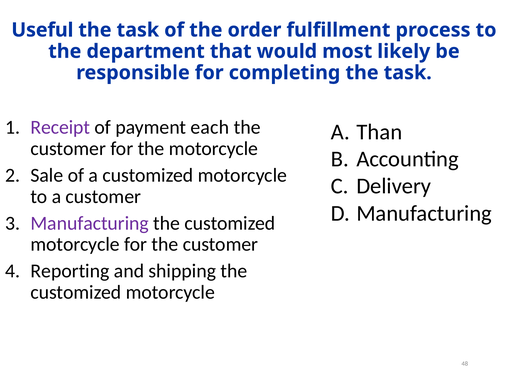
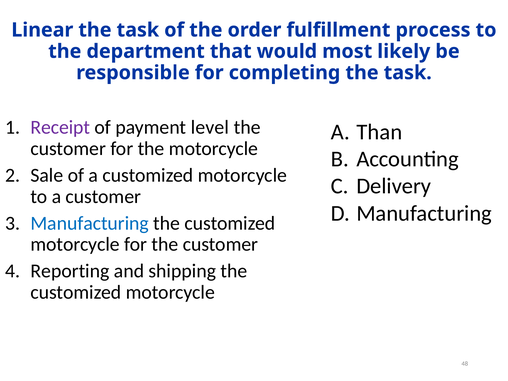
Useful: Useful -> Linear (42, 30)
each: each -> level (210, 127)
Manufacturing colour: purple -> blue (90, 223)
